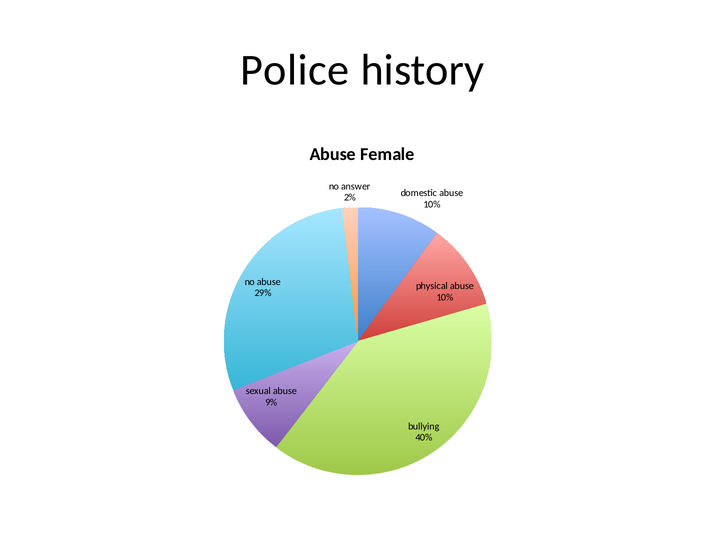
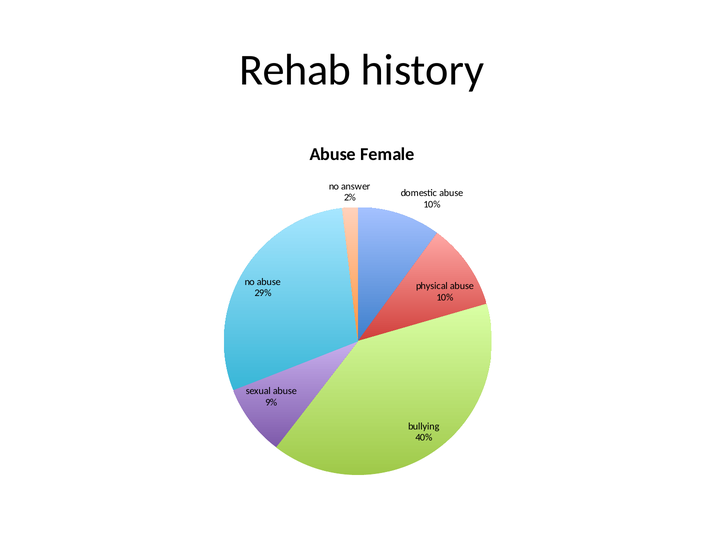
Police: Police -> Rehab (295, 70)
